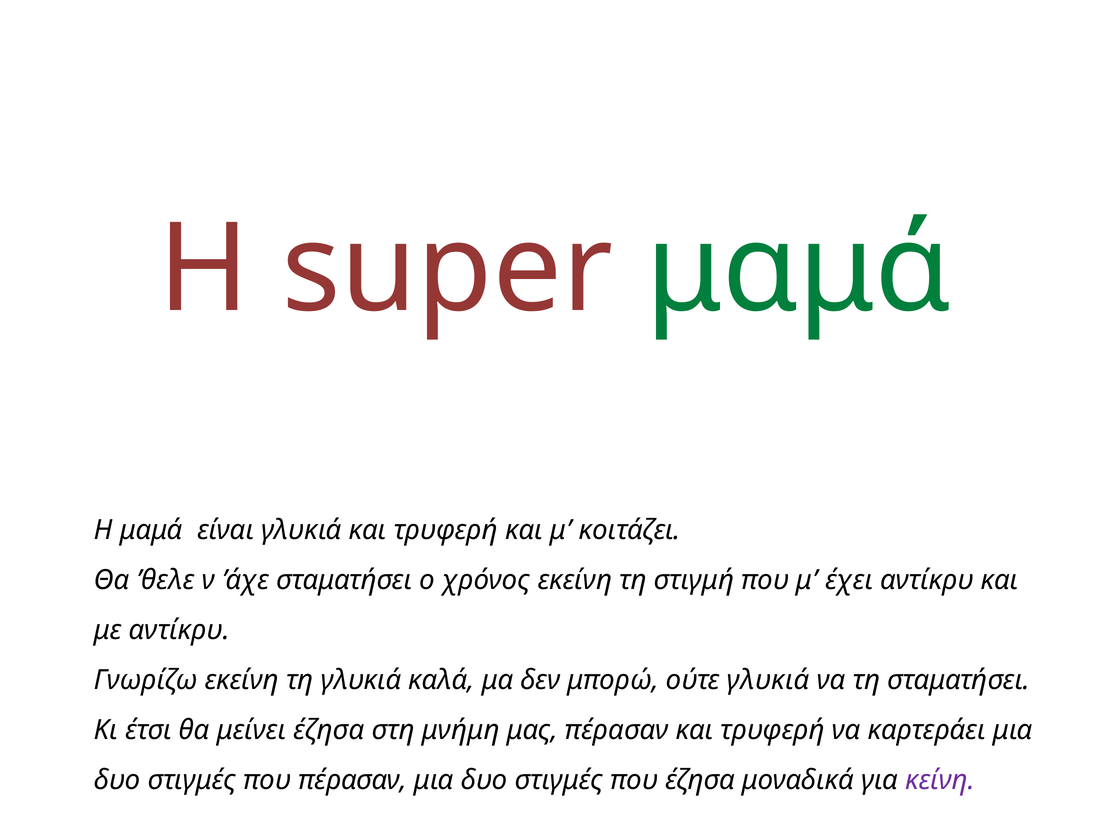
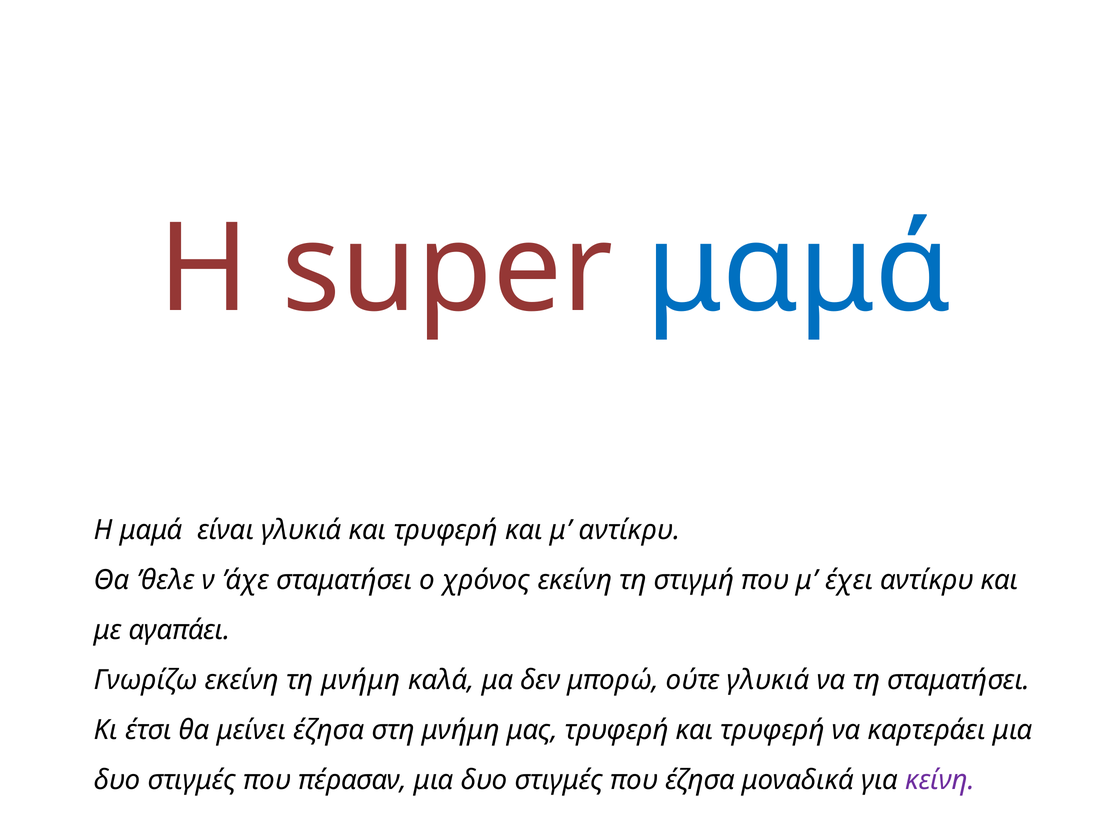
μαμά colour: green -> blue (799, 269)
μ κοιτάζει: κοιτάζει -> αντίκρυ (630, 530)
με αντίκρυ: αντίκρυ -> αγαπάει (179, 630)
τη γλυκιά: γλυκιά -> μνήμη (361, 680)
μας πέρασαν: πέρασαν -> τρυφερή (617, 730)
